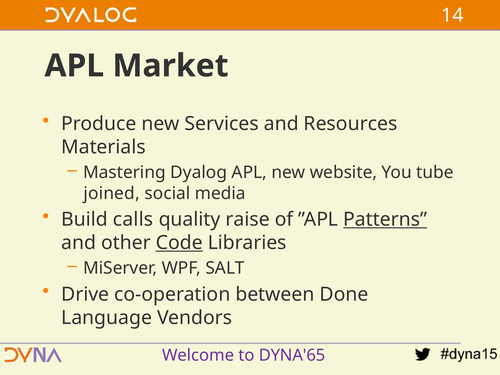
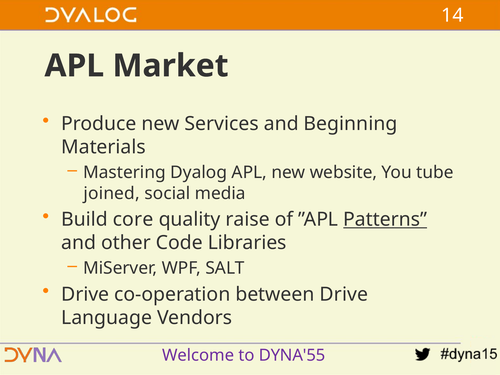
Resources: Resources -> Beginning (350, 124)
calls: calls -> core (133, 220)
Code underline: present -> none (179, 243)
between Done: Done -> Drive (344, 294)
DYNA'65: DYNA'65 -> DYNA'55 (292, 355)
